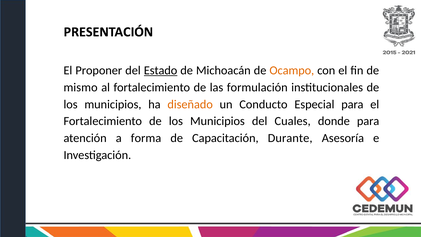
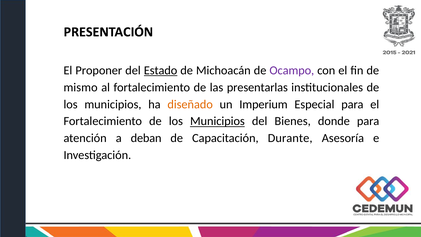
Ocampo colour: orange -> purple (292, 70)
formulación: formulación -> presentarlas (257, 87)
Conducto: Conducto -> Imperium (263, 104)
Municipios underline: none -> present (217, 121)
Cuales: Cuales -> Bienes (293, 121)
forma: forma -> deban (146, 138)
